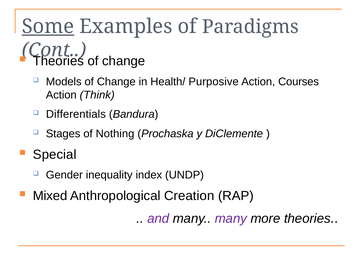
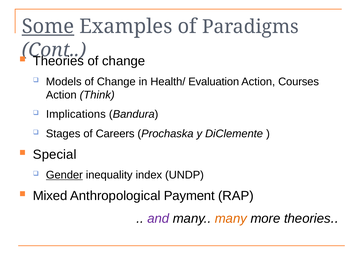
Purposive: Purposive -> Evaluation (214, 81)
Differentials: Differentials -> Implications (76, 114)
Nothing: Nothing -> Careers (115, 133)
Gender underline: none -> present (64, 174)
Creation: Creation -> Payment (189, 195)
many colour: purple -> orange (231, 218)
